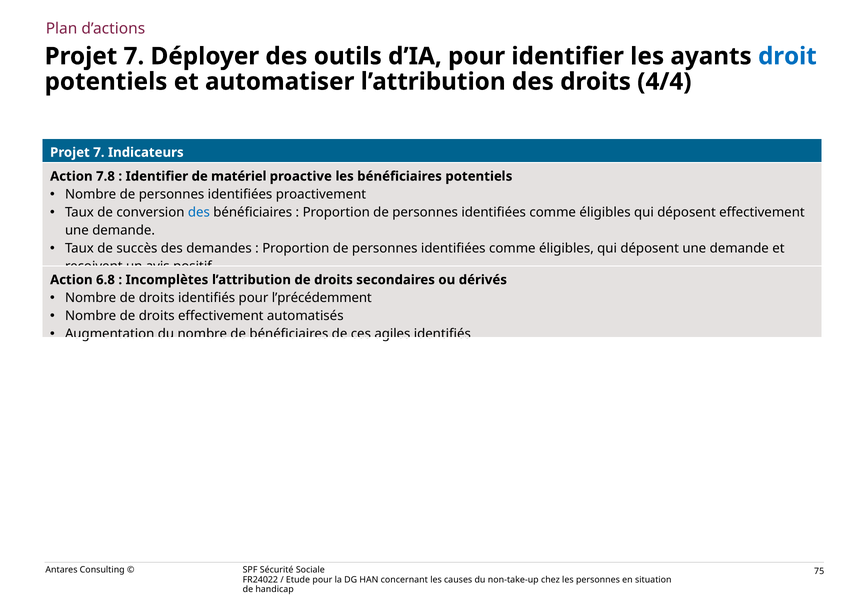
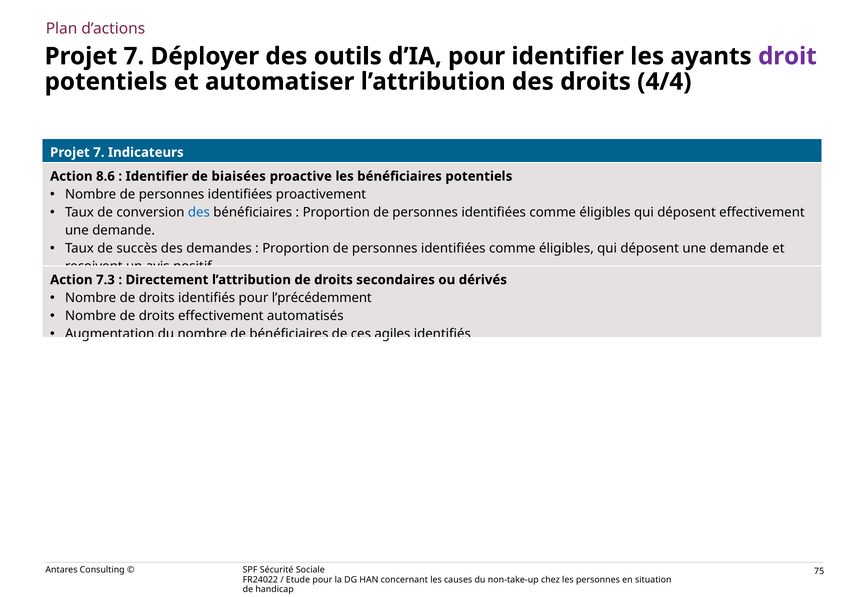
droit colour: blue -> purple (787, 56)
7.8: 7.8 -> 8.6 (105, 176)
matériel: matériel -> biaisées (239, 176)
6.8: 6.8 -> 7.3 (105, 280)
Incomplètes: Incomplètes -> Directement (167, 280)
